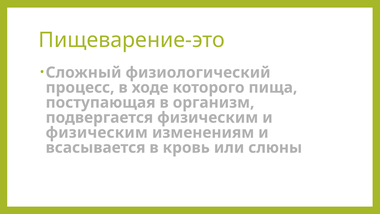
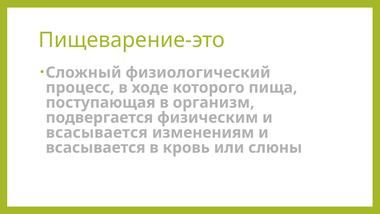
физическим: физическим -> всасывается (97, 132)
